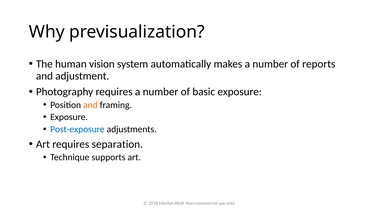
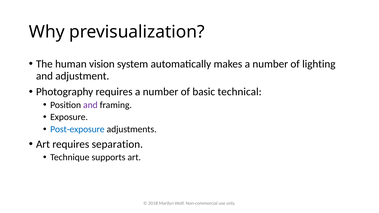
reports: reports -> lighting (319, 64)
basic exposure: exposure -> technical (240, 92)
and colour: orange -> purple (90, 105)
